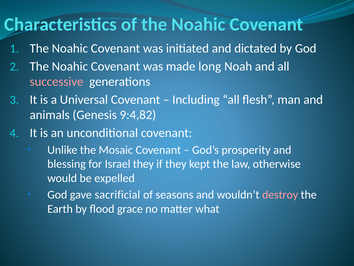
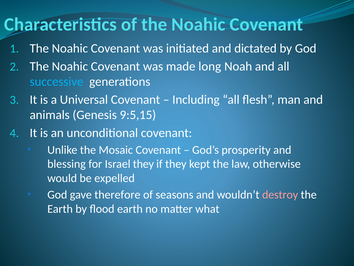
successive colour: pink -> light blue (57, 81)
9:4,82: 9:4,82 -> 9:5,15 (138, 115)
sacrificial: sacrificial -> therefore (117, 194)
flood grace: grace -> earth (130, 209)
